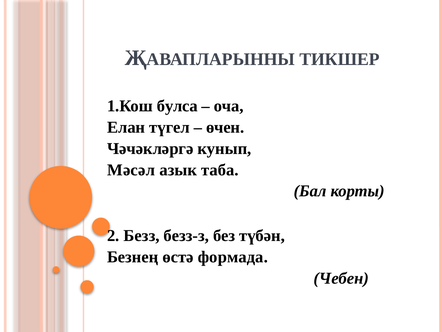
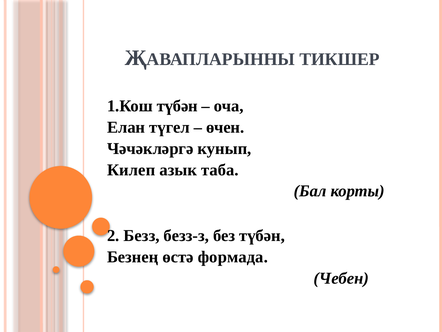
1.Кош булса: булса -> түбән (177, 106)
Мәсәл: Мәсәл -> Килеп (131, 170)
